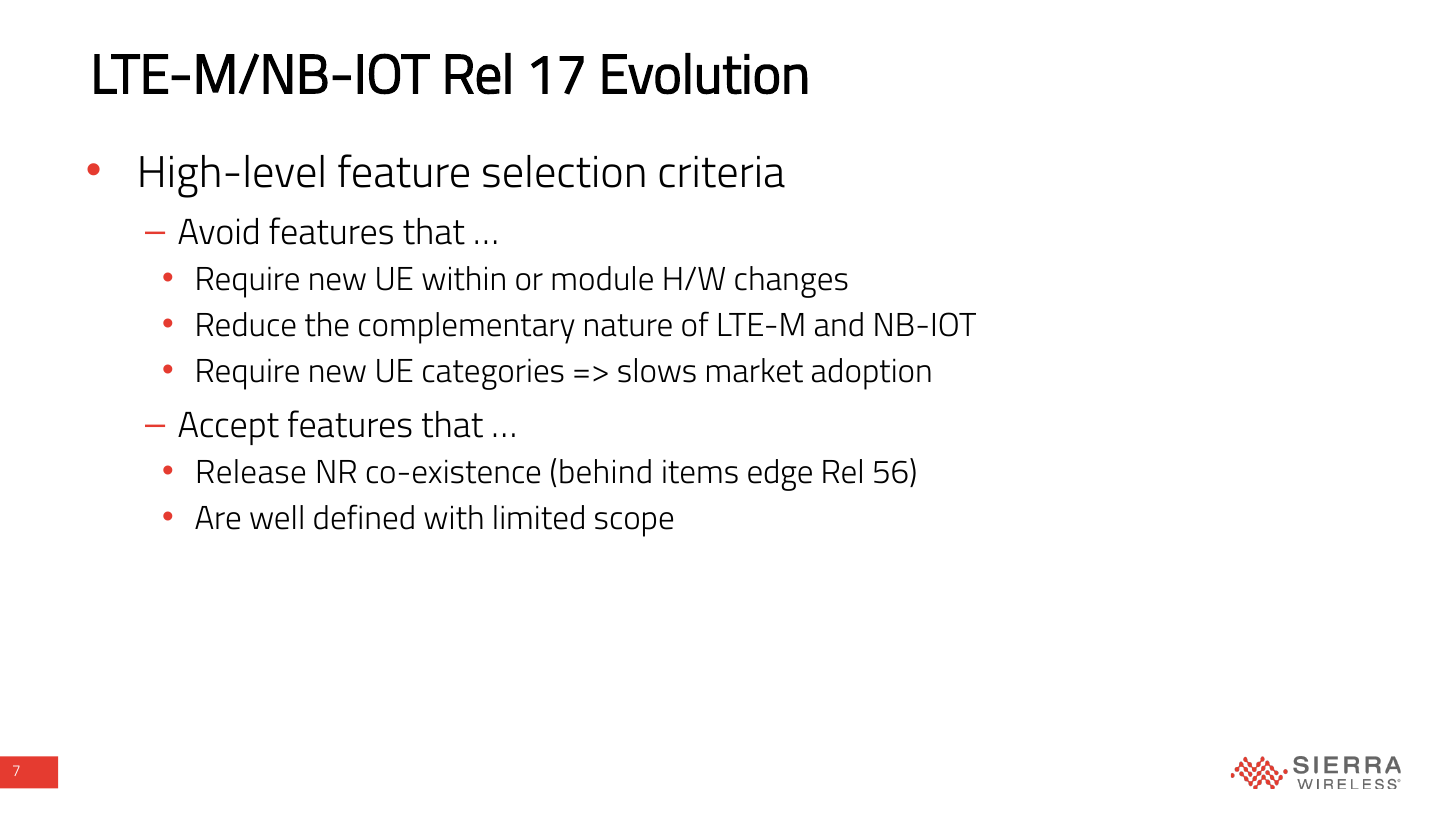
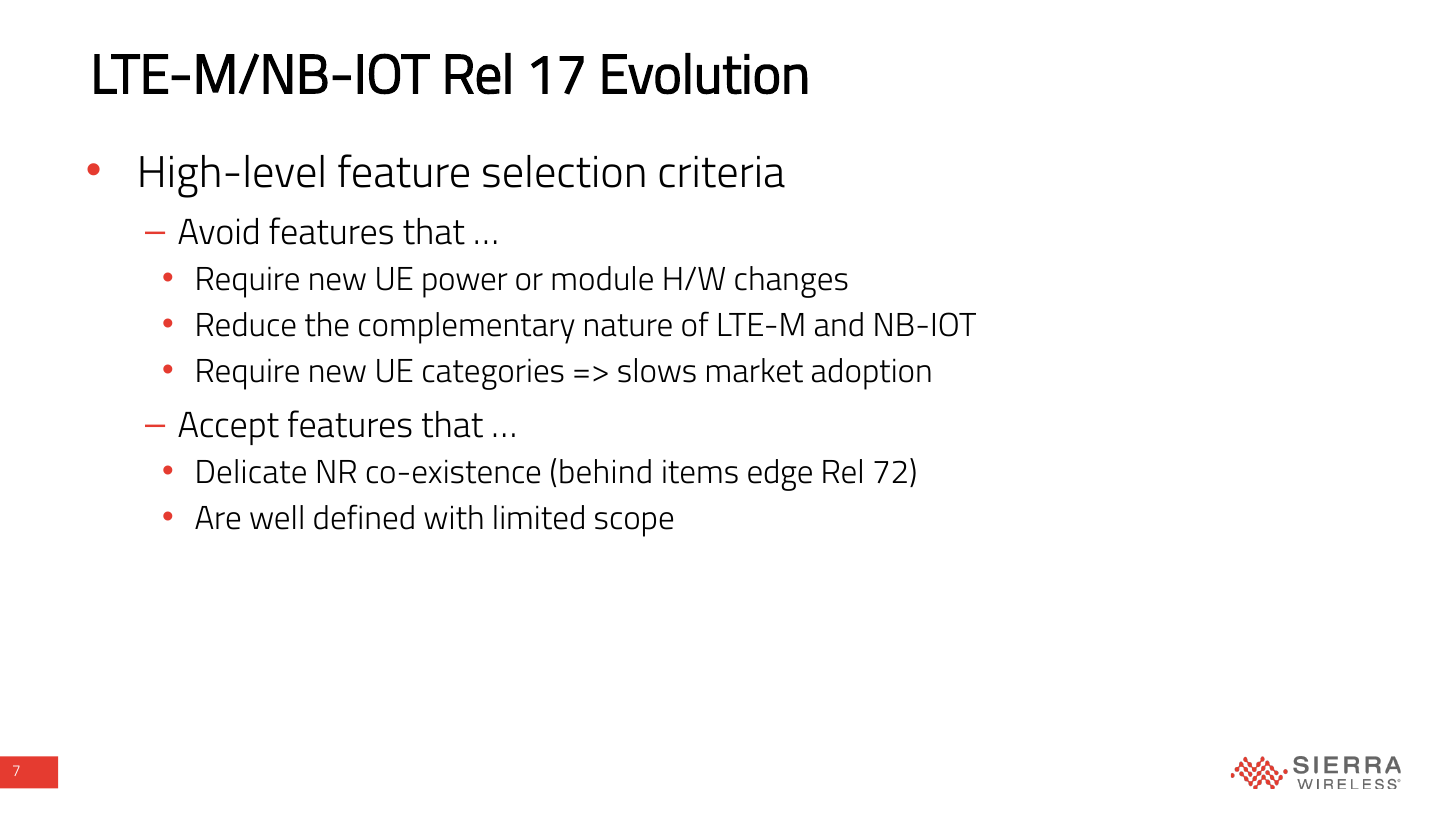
within: within -> power (464, 280)
Release: Release -> Delicate (251, 473)
56: 56 -> 72 (895, 473)
